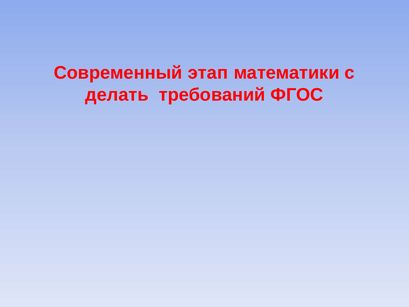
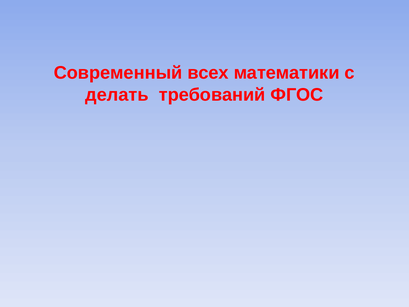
этап: этап -> всех (208, 73)
